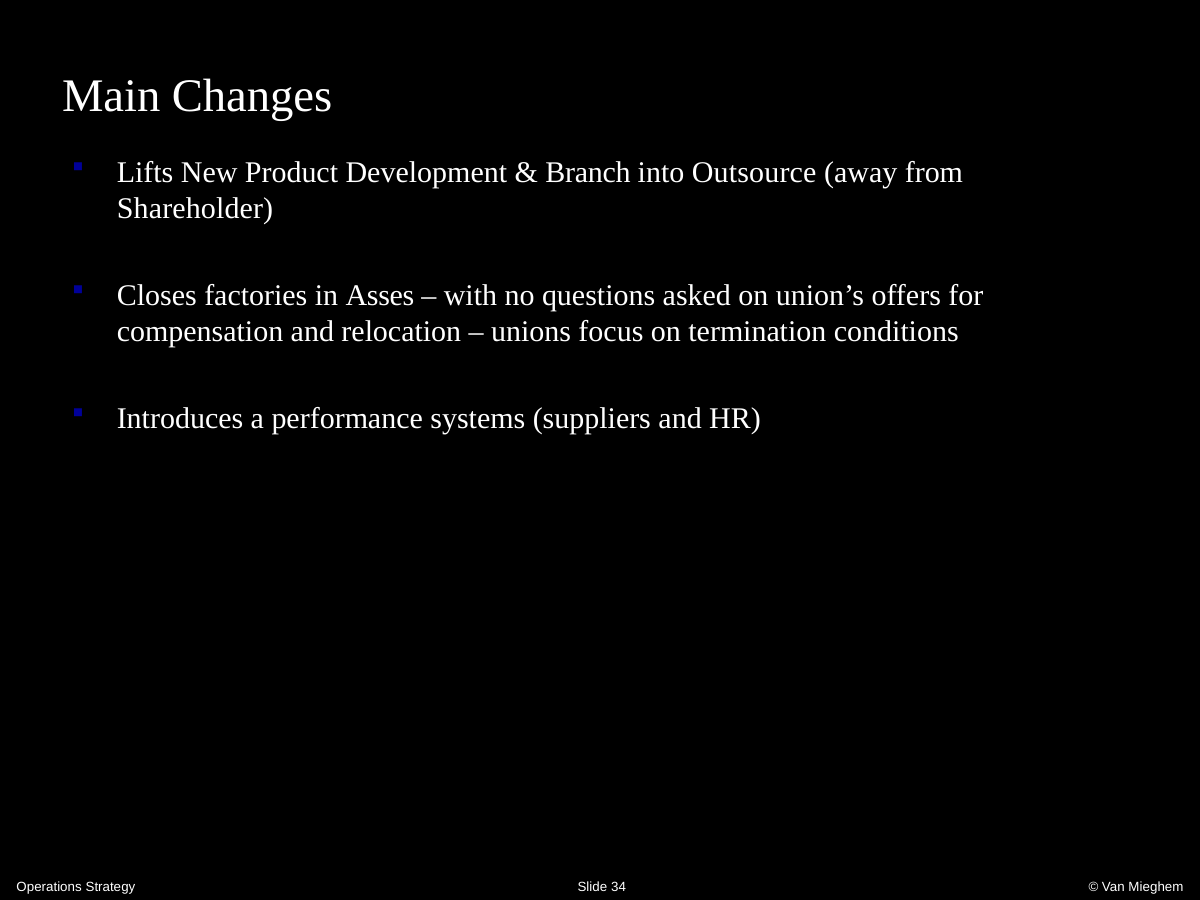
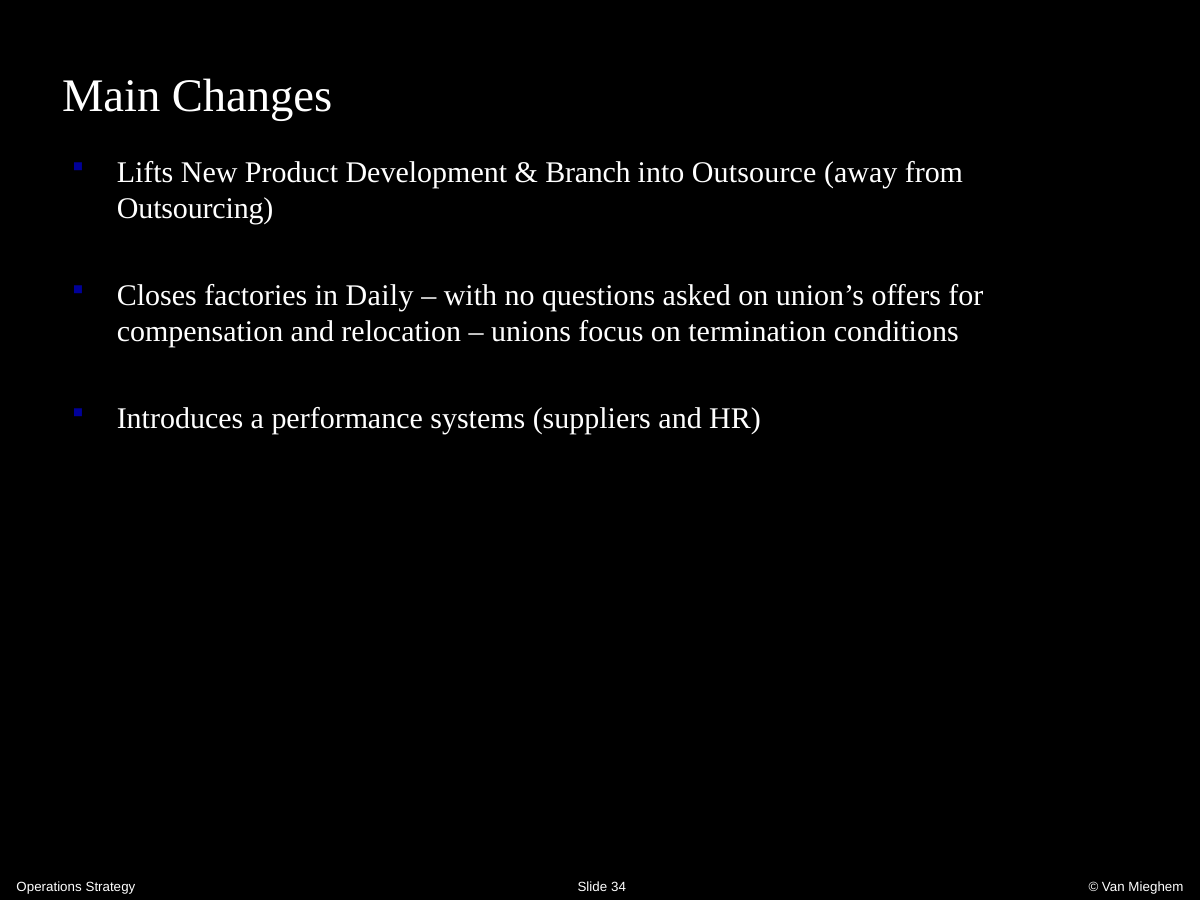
Shareholder: Shareholder -> Outsourcing (195, 208)
Asses: Asses -> Daily (380, 295)
